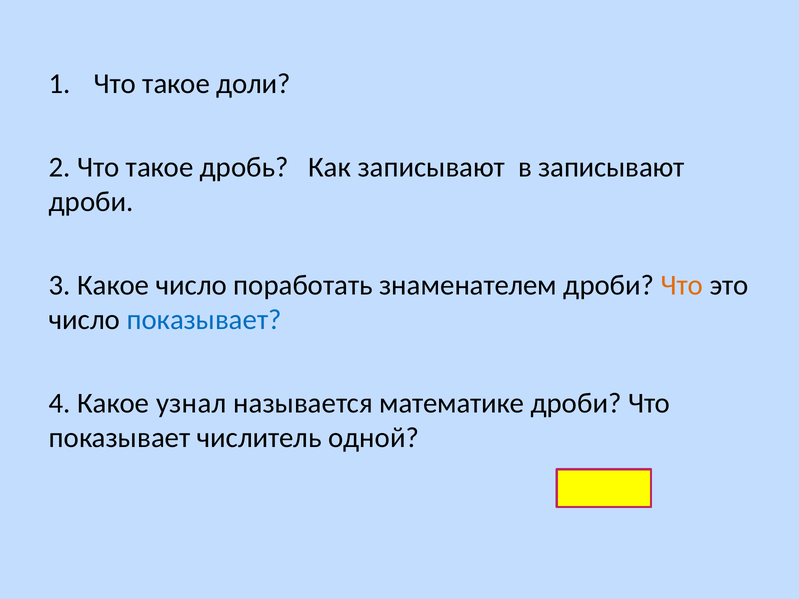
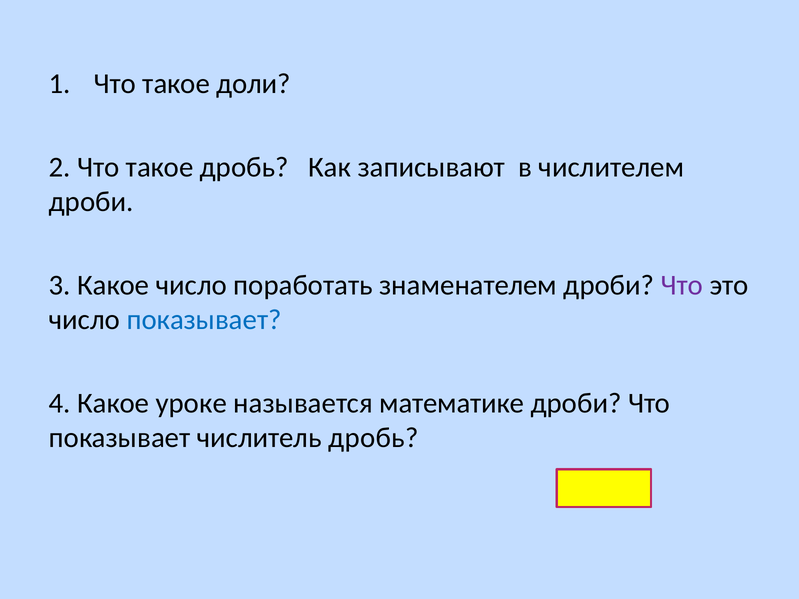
в записывают: записывают -> числителем (611, 167)
Что colour: orange -> purple (682, 285)
узнал: узнал -> уроке (191, 403)
числитель одной: одной -> дробь (373, 438)
